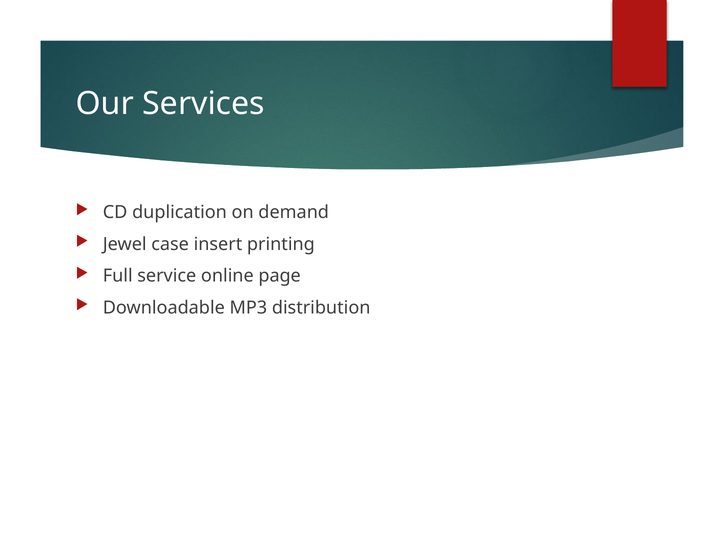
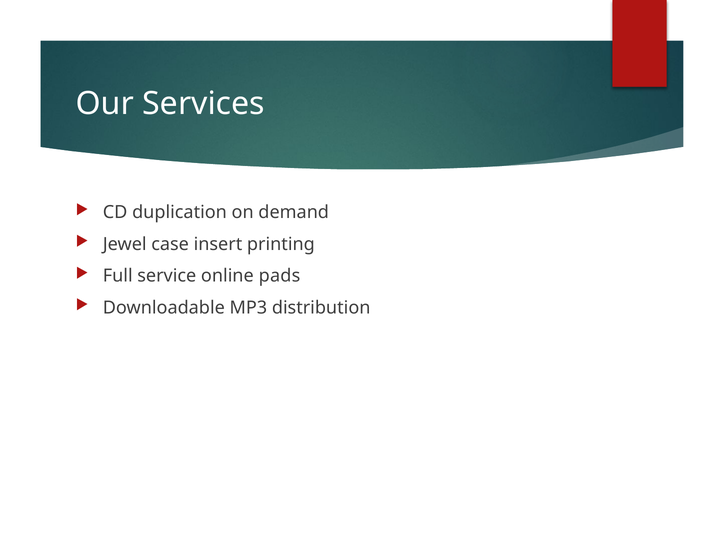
page: page -> pads (280, 276)
